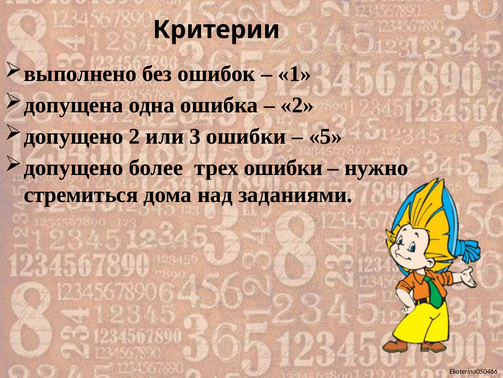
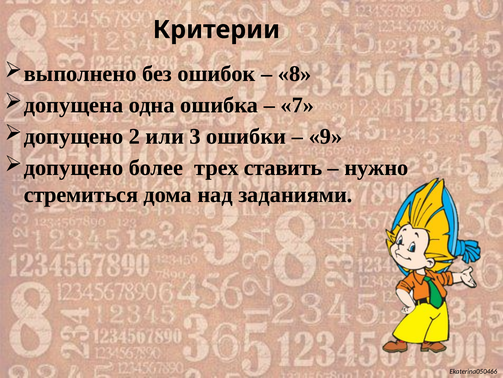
1: 1 -> 8 (295, 74)
2: 2 -> 7 (297, 105)
5: 5 -> 9 (325, 136)
трех ошибки: ошибки -> ставить (283, 167)
